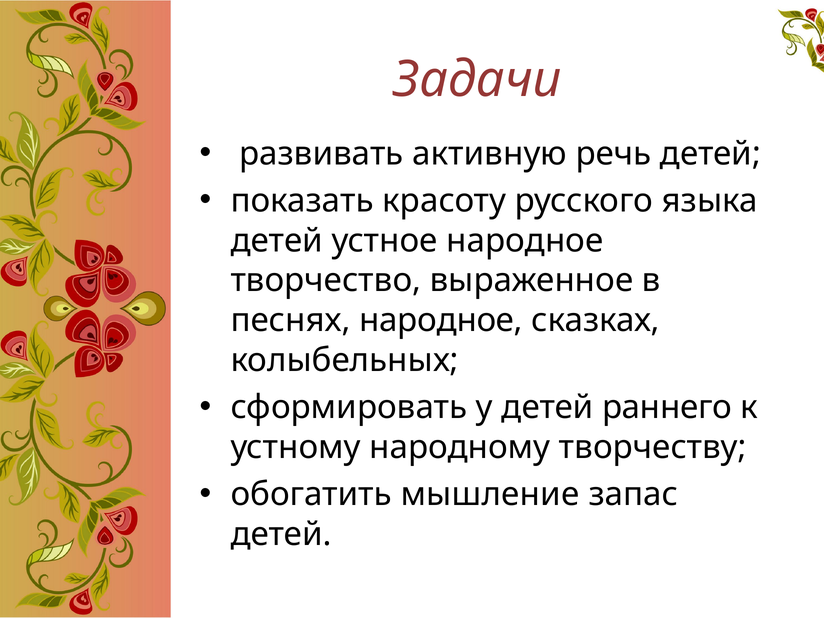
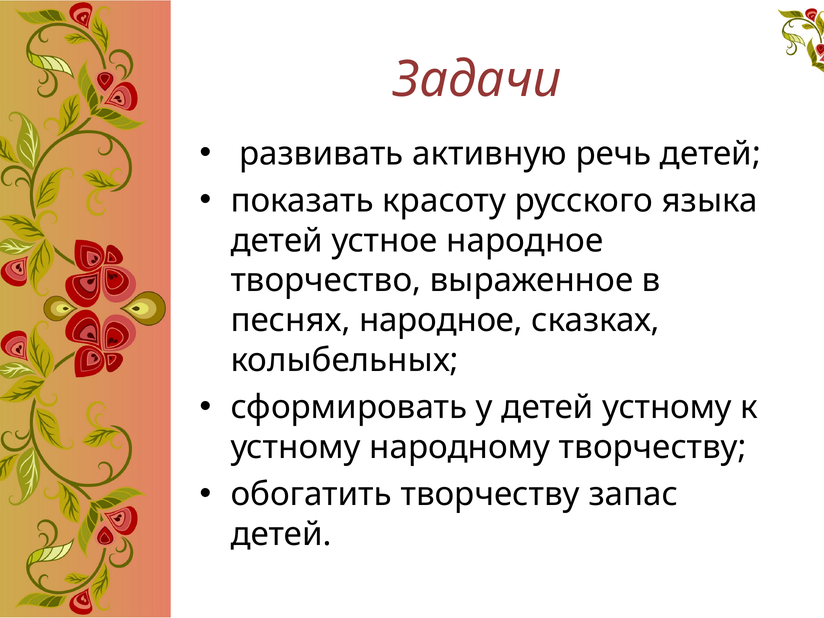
детей раннего: раннего -> устному (667, 407)
обогатить мышление: мышление -> творчеству (490, 494)
